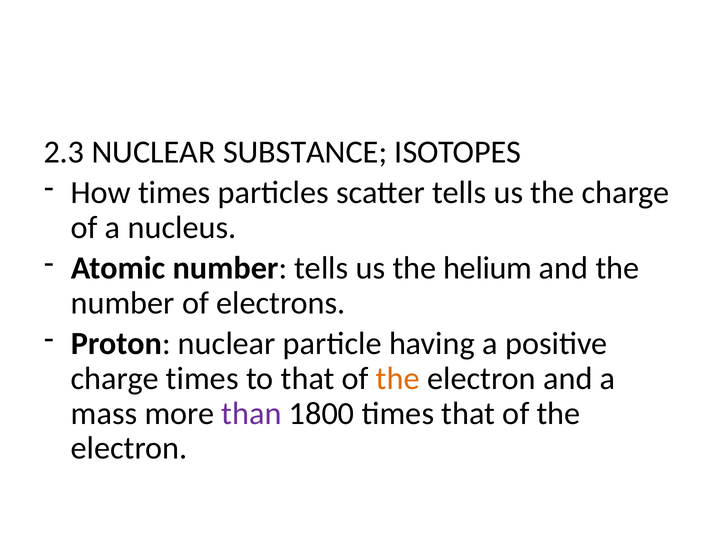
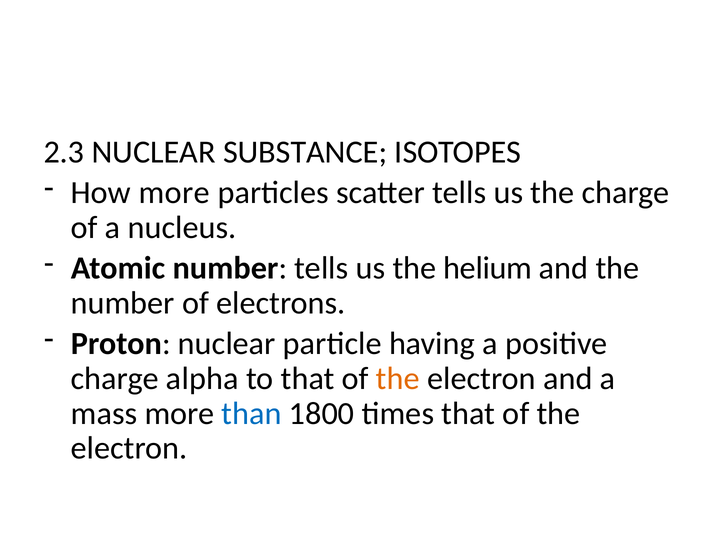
How times: times -> more (174, 193)
charge times: times -> alpha (202, 379)
than colour: purple -> blue (252, 414)
